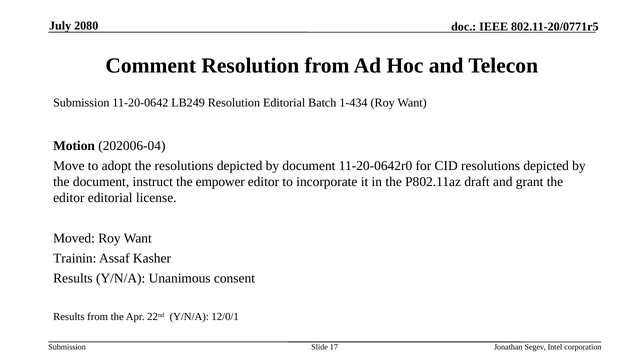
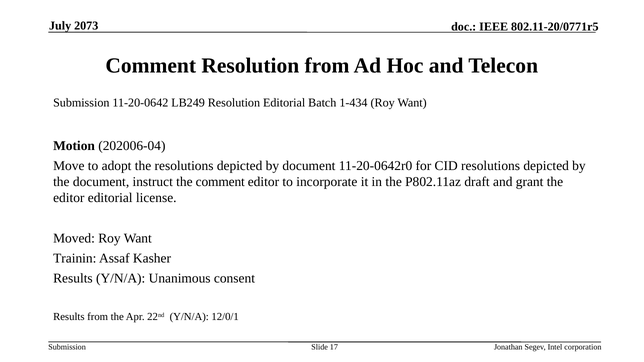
2080: 2080 -> 2073 (86, 26)
the empower: empower -> comment (220, 182)
